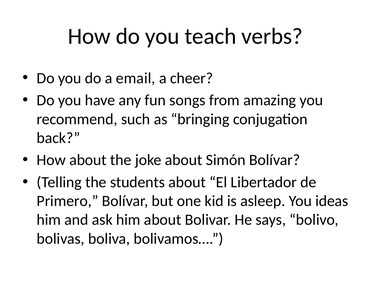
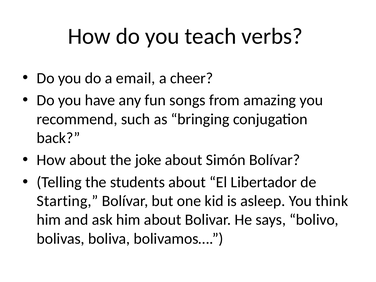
Primero: Primero -> Starting (67, 201)
ideas: ideas -> think (332, 201)
